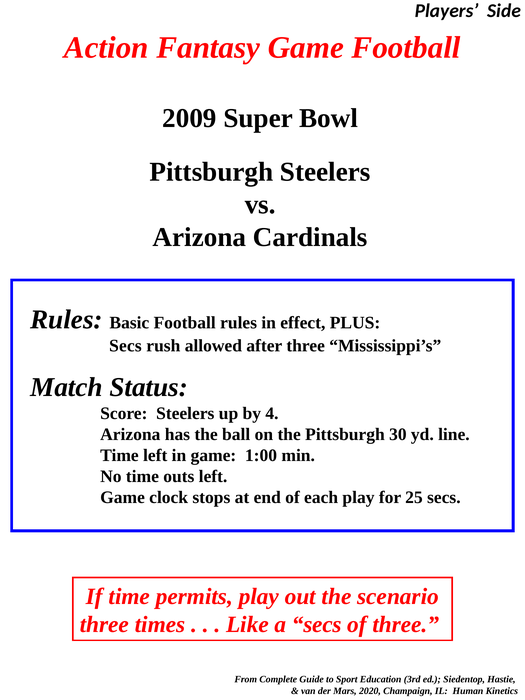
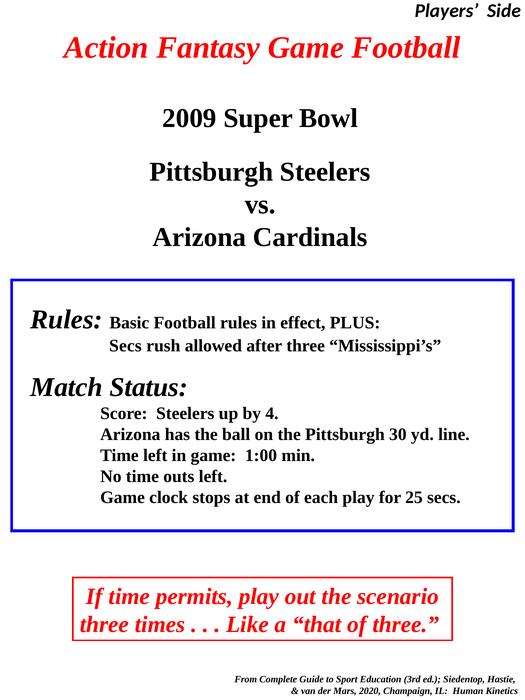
a secs: secs -> that (317, 625)
